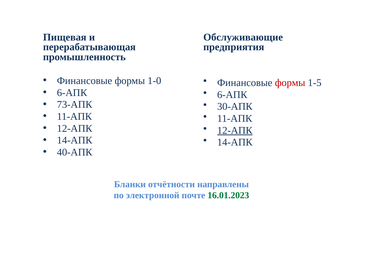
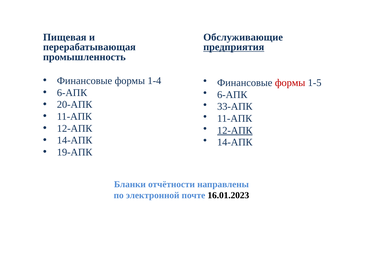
предприятия underline: none -> present (234, 47)
1-0: 1-0 -> 1-4 (154, 81)
73-АПК: 73-АПК -> 20-АПК (75, 105)
30-АПК: 30-АПК -> 33-АПК (235, 107)
40-АПК: 40-АПК -> 19-АПК (75, 153)
16.01.2023 colour: green -> black (228, 196)
